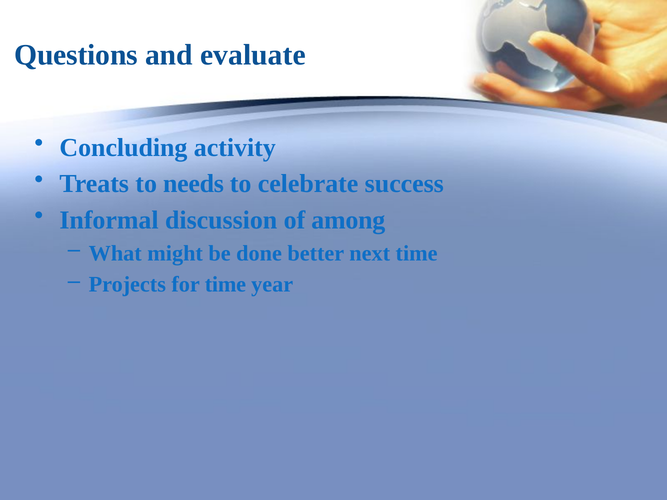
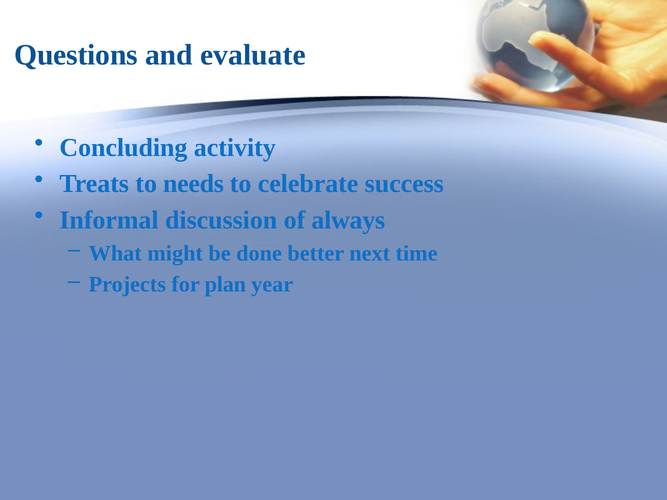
among: among -> always (348, 220)
for time: time -> plan (225, 284)
